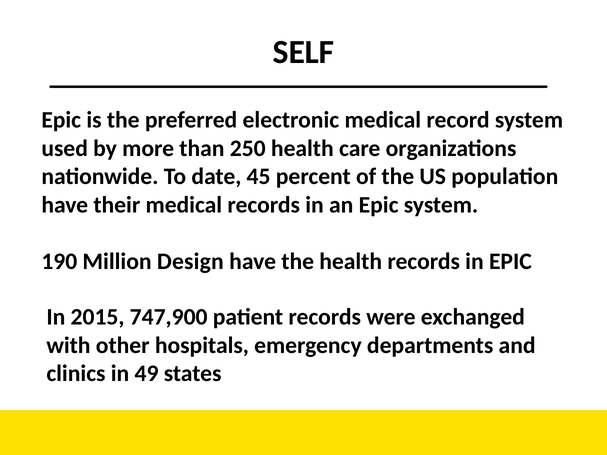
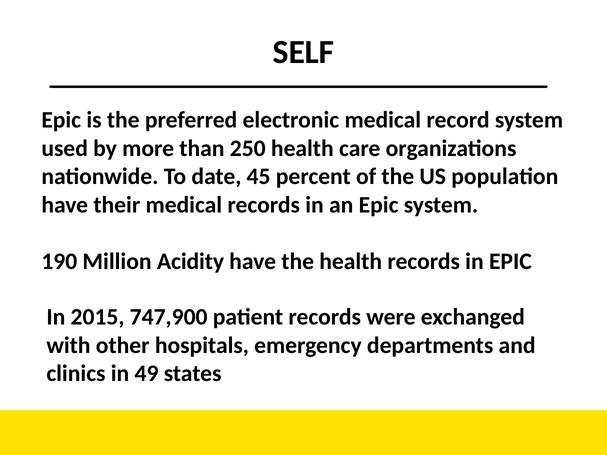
Design: Design -> Acidity (190, 262)
